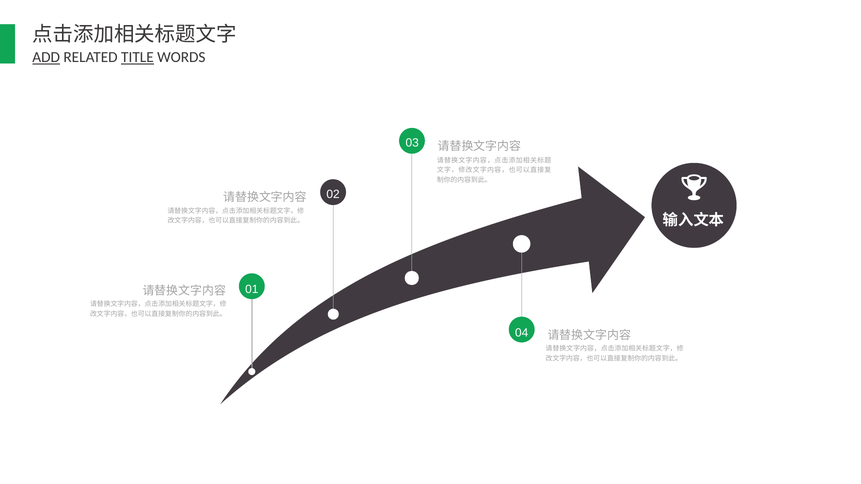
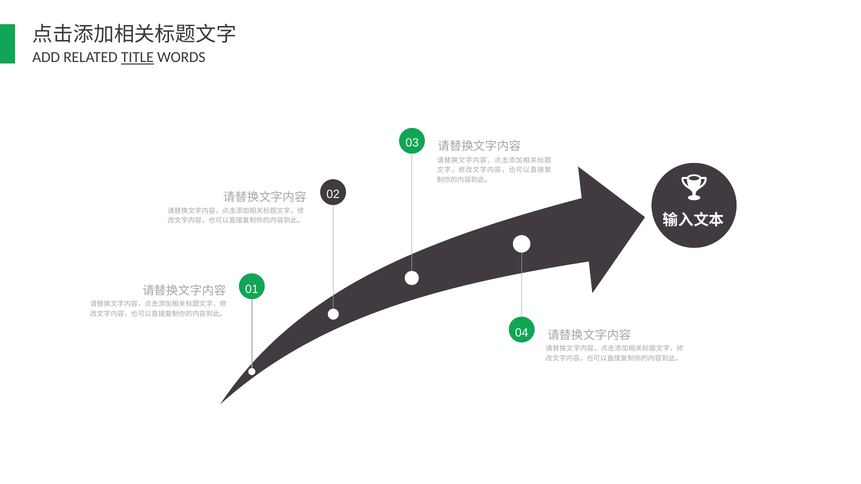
ADD underline: present -> none (46, 57)
